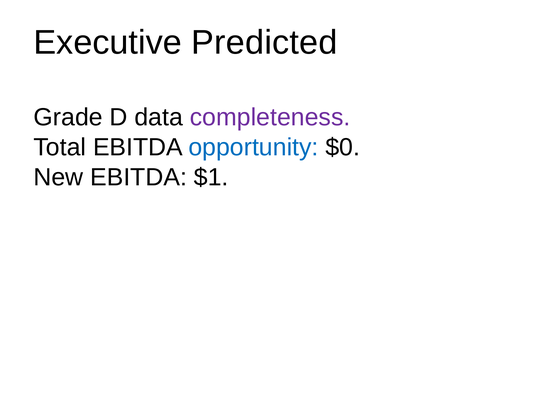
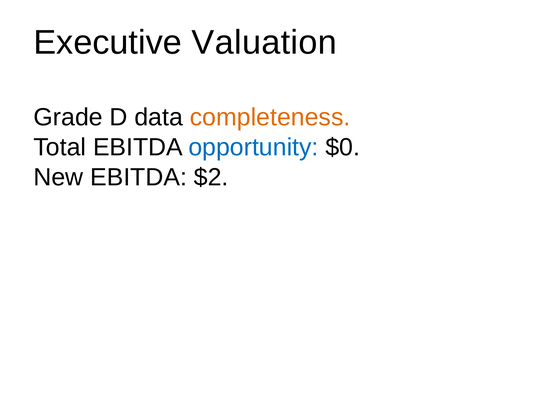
Predicted: Predicted -> Valuation (264, 43)
completeness colour: purple -> orange (270, 117)
$1: $1 -> $2 (211, 177)
